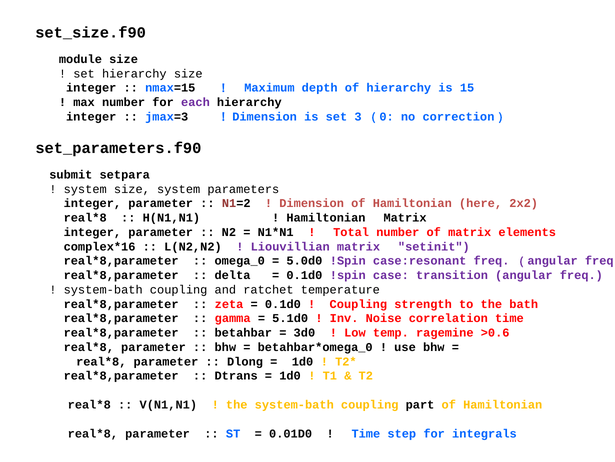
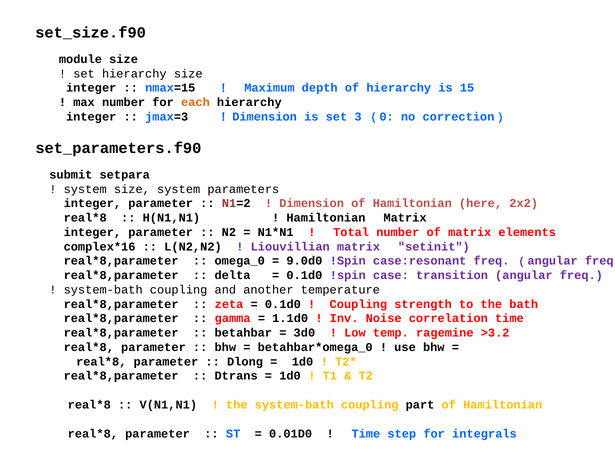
each colour: purple -> orange (195, 102)
5.0d0: 5.0d0 -> 9.0d0 (304, 261)
ratchet: ratchet -> another (268, 289)
5.1d0: 5.1d0 -> 1.1d0 (290, 318)
>0.6: >0.6 -> >3.2 (495, 332)
